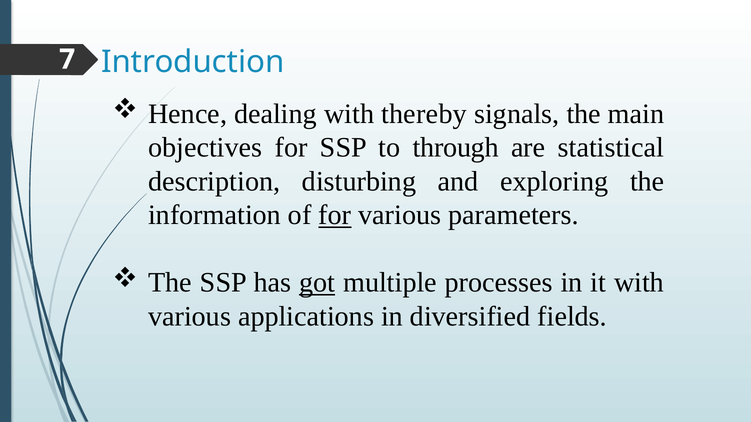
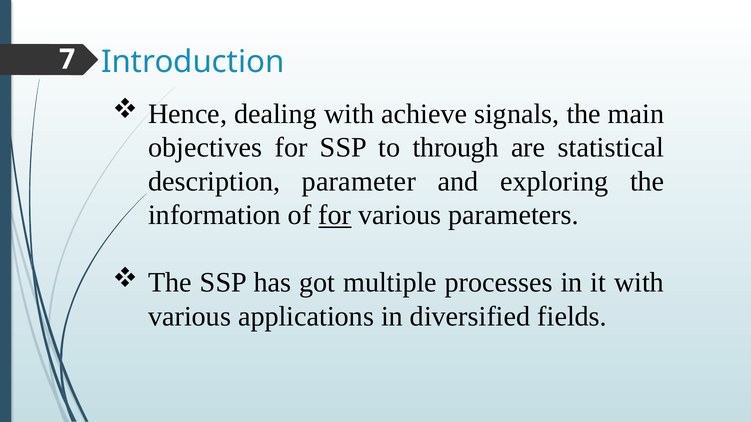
thereby: thereby -> achieve (424, 114)
disturbing: disturbing -> parameter (359, 181)
got underline: present -> none (317, 283)
